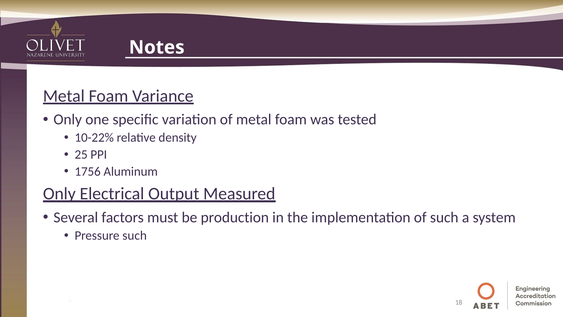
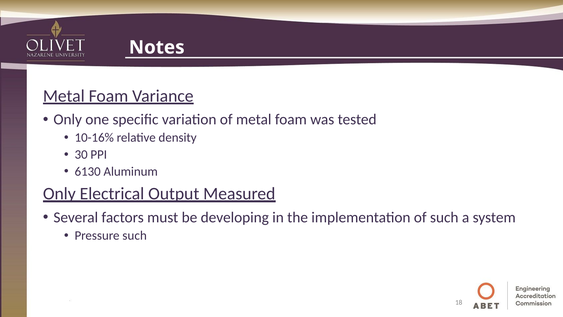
10-22%: 10-22% -> 10-16% (94, 138)
25: 25 -> 30 (81, 154)
1756: 1756 -> 6130 (88, 171)
production: production -> developing (235, 217)
